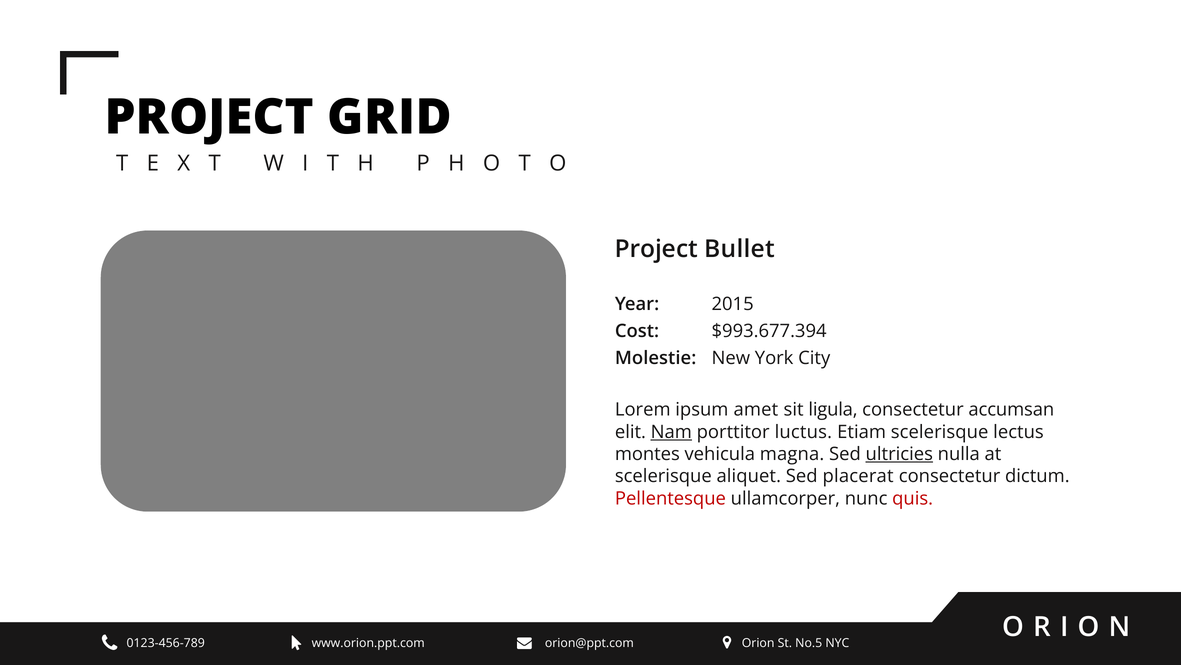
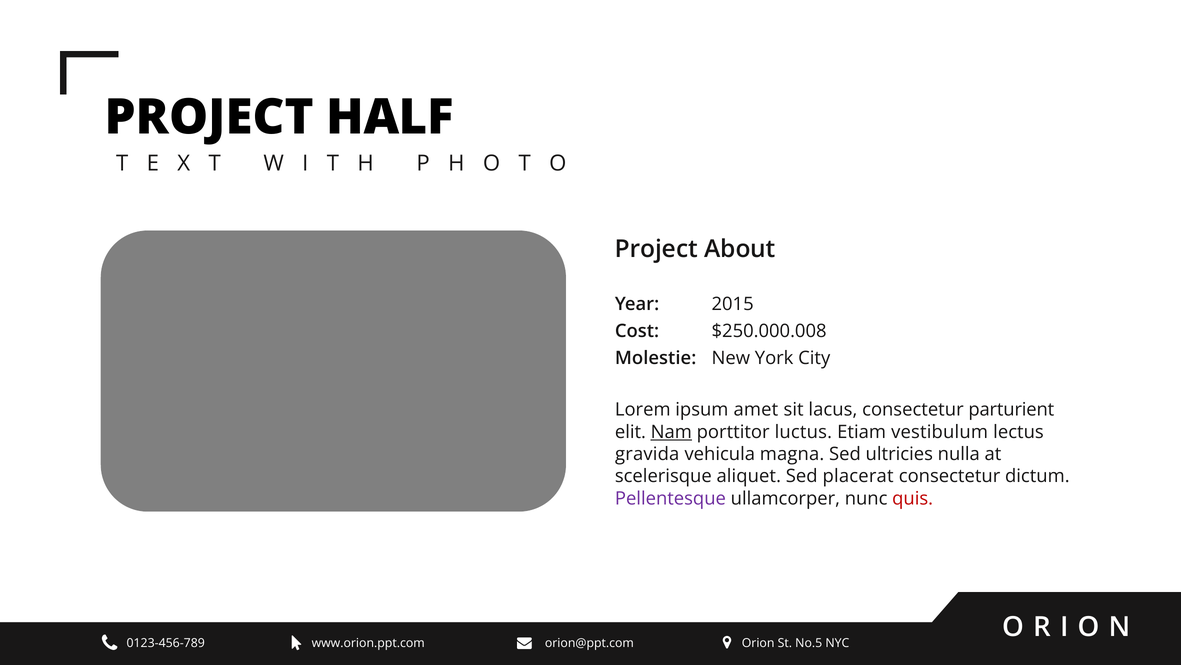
GRID: GRID -> HALF (390, 117)
Bullet: Bullet -> About (740, 249)
$993.677.394: $993.677.394 -> $250.000.008 (769, 331)
ligula: ligula -> lacus (833, 409)
accumsan: accumsan -> parturient (1011, 409)
Etiam scelerisque: scelerisque -> vestibulum (940, 431)
montes: montes -> gravida (647, 454)
ultricies underline: present -> none (899, 454)
Pellentesque colour: red -> purple (670, 498)
